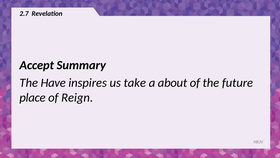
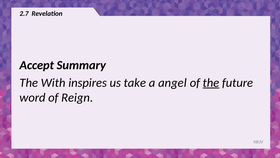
Have: Have -> With (53, 83)
about: about -> angel (172, 83)
the underline: none -> present (211, 83)
place: place -> word (33, 98)
